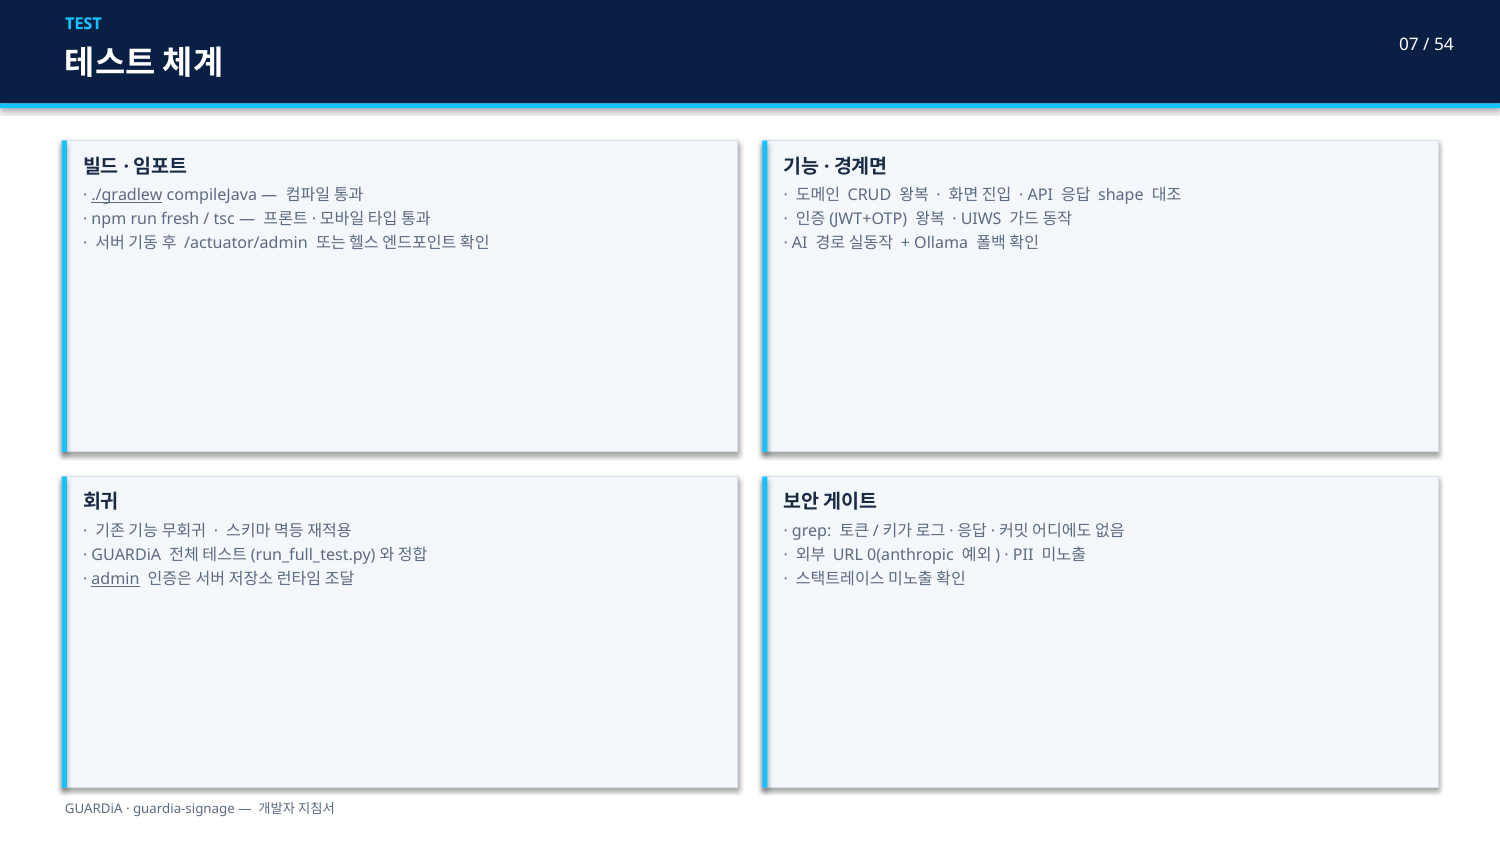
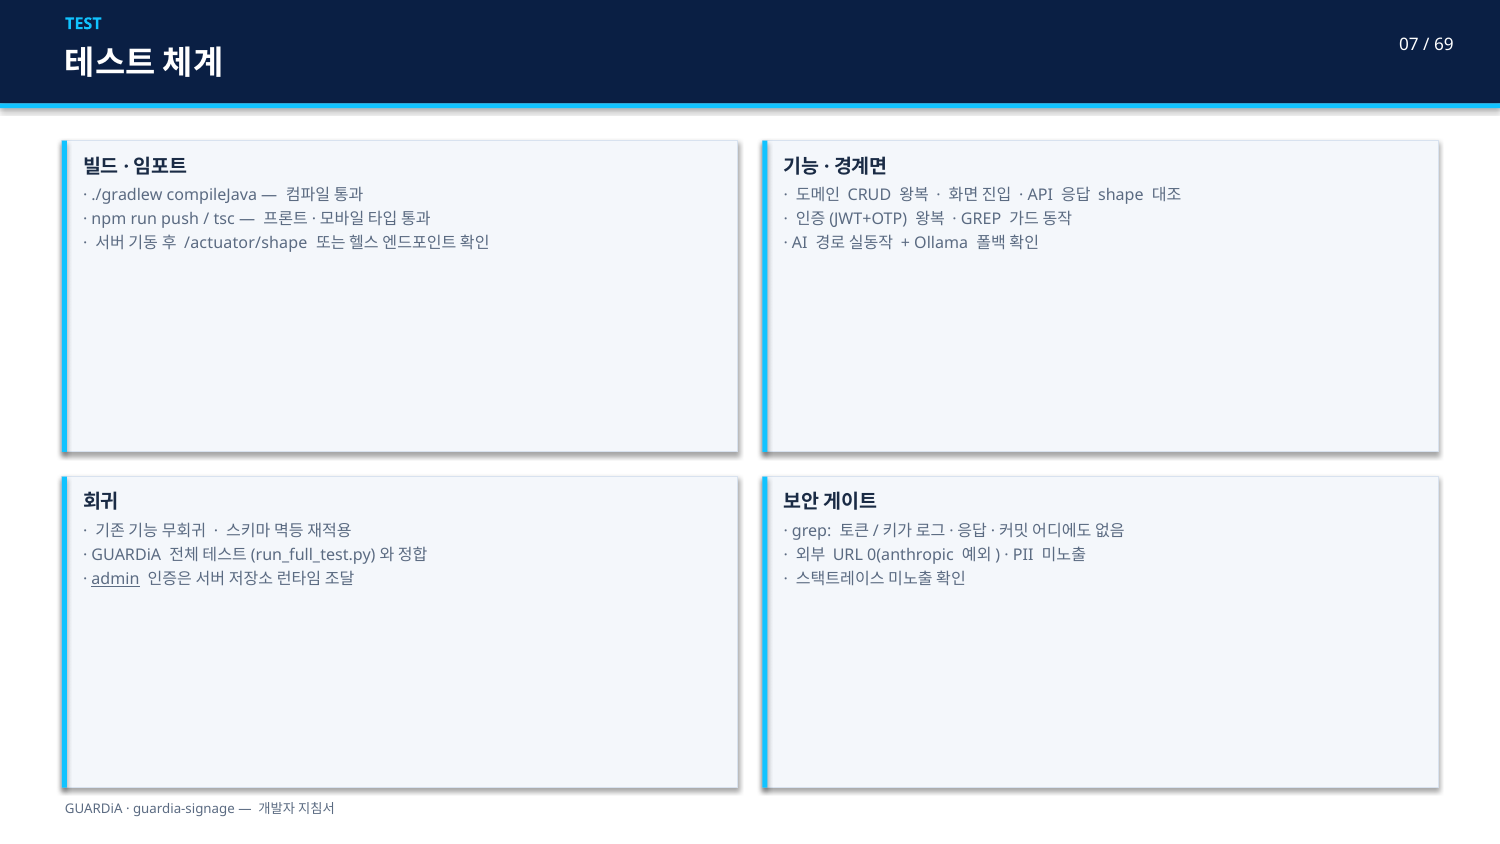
54: 54 -> 69 (1444, 45)
./gradlew underline: present -> none (127, 195)
fresh: fresh -> push (180, 219)
UIWS: UIWS -> GREP (981, 219)
/actuator/admin: /actuator/admin -> /actuator/shape (246, 243)
